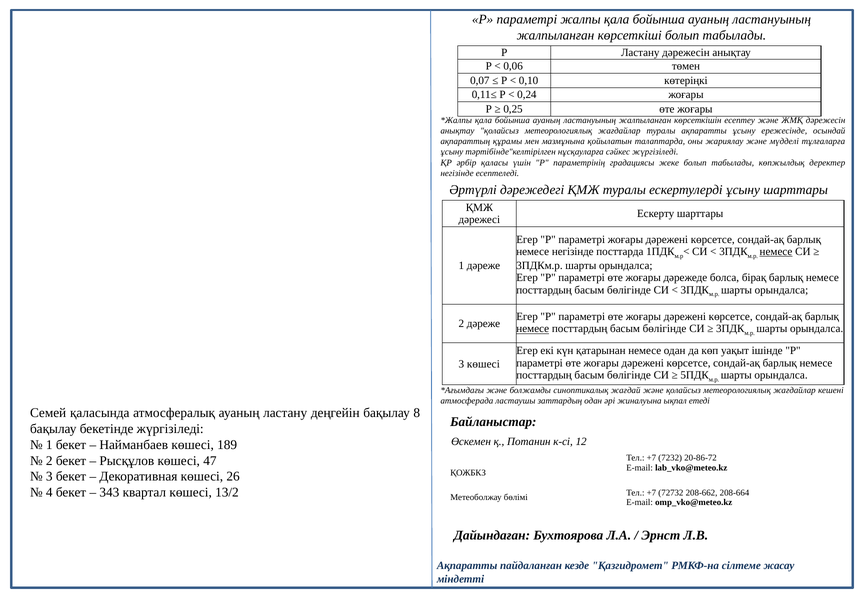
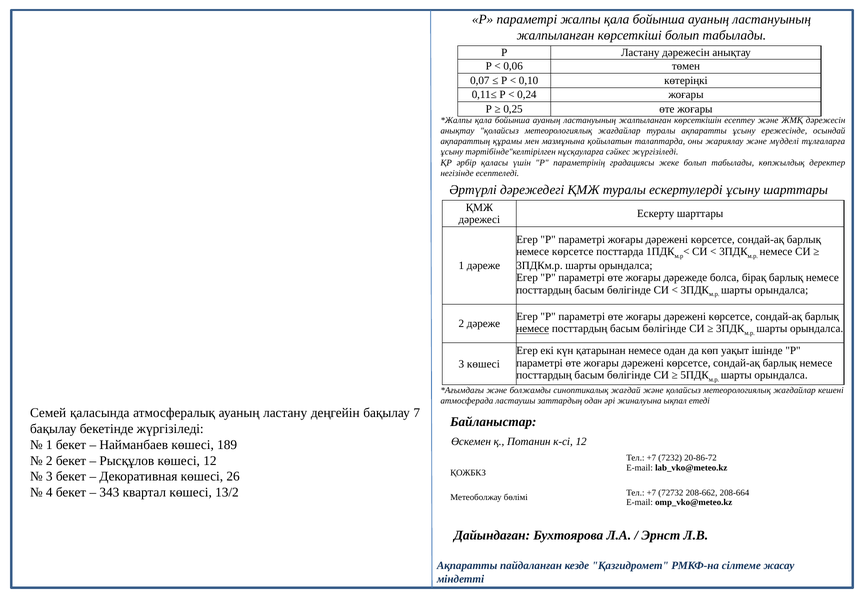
немесе негізінде: негізінде -> көрсетсе (573, 252)
немесе underline: present -> none (776, 252)
8: 8 -> 7 (417, 413)
көшесі 47: 47 -> 12 (210, 461)
